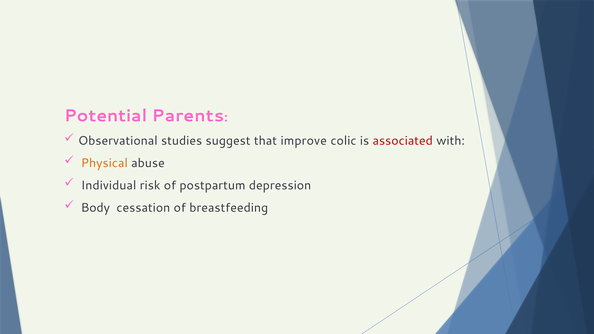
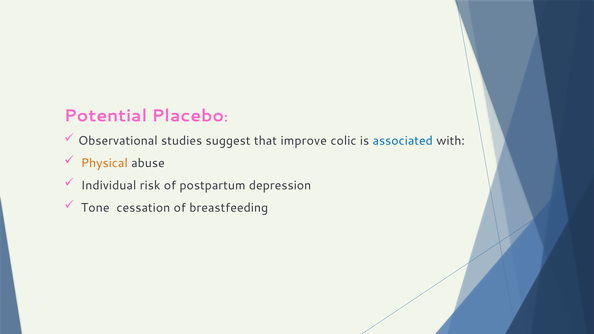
Parents: Parents -> Placebo (188, 116)
associated colour: red -> blue (403, 141)
Body: Body -> Tone (95, 208)
